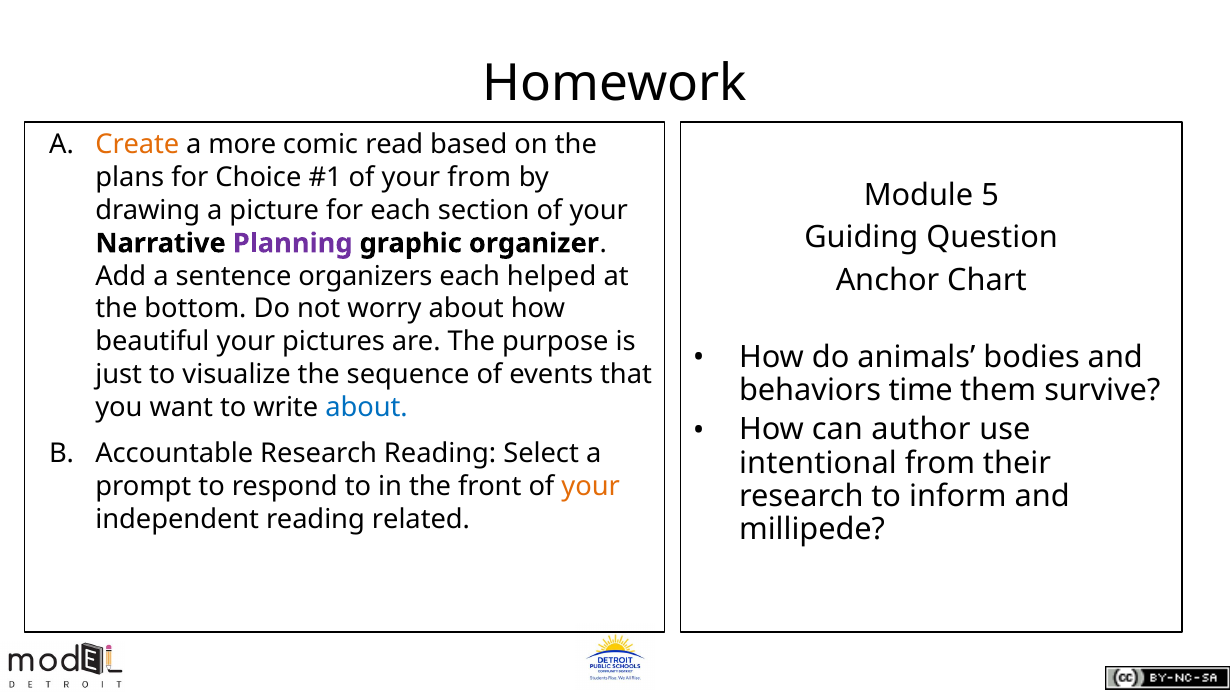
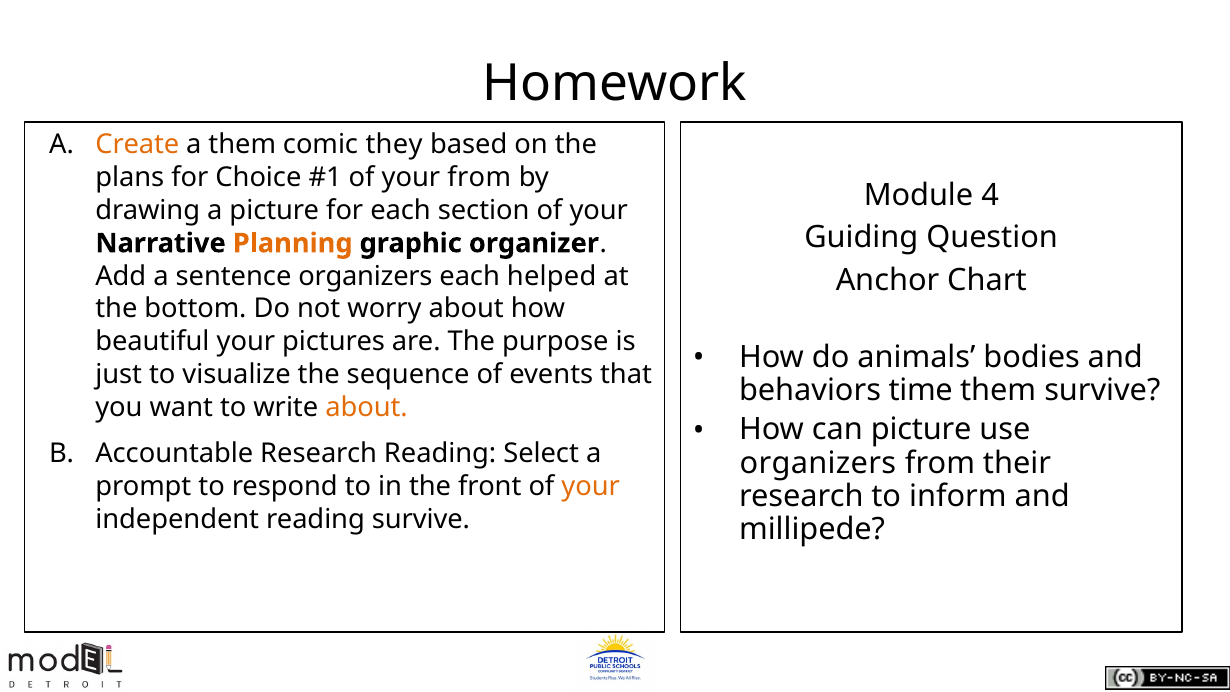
a more: more -> them (242, 145)
read: read -> they (394, 145)
5: 5 -> 4 (990, 195)
Planning colour: purple -> orange (293, 243)
about colour: blue -> orange (367, 407)
can author: author -> picture (921, 430)
intentional: intentional -> organizers (818, 463)
reading related: related -> survive (421, 519)
